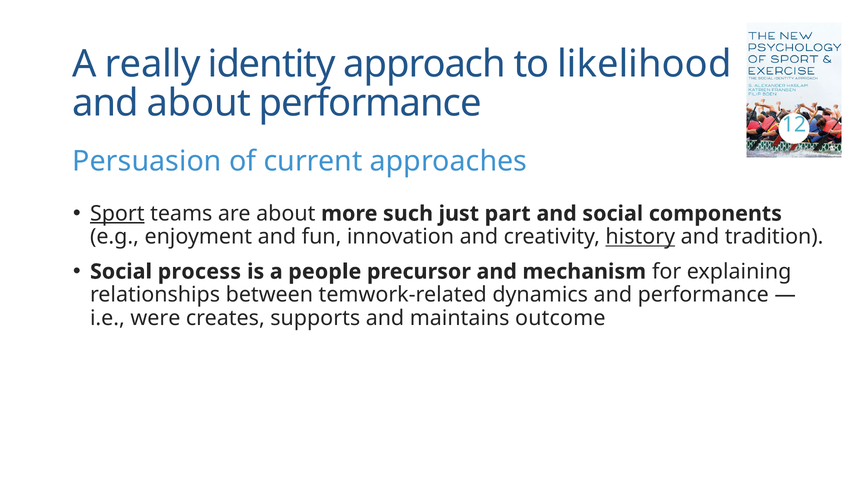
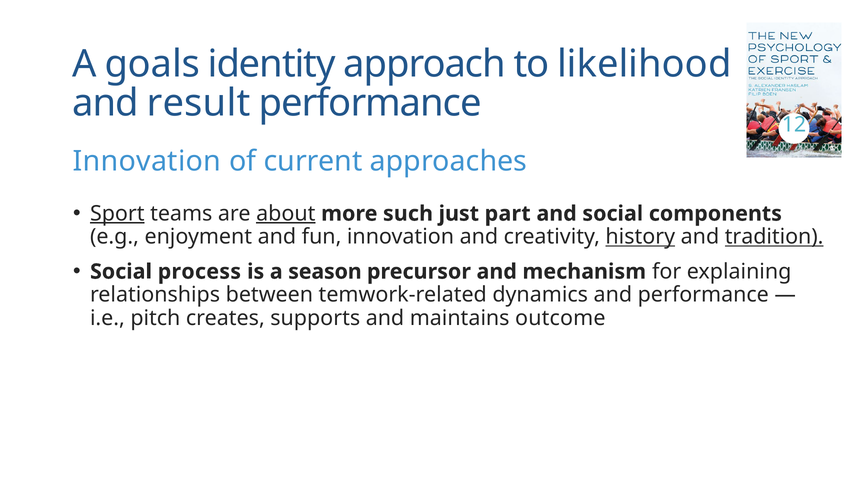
really: really -> goals (152, 64)
and about: about -> result (199, 103)
Persuasion: Persuasion -> Innovation (147, 161)
about underline: none -> present (286, 214)
tradition underline: none -> present (774, 237)
people: people -> season (325, 272)
were: were -> pitch (155, 318)
